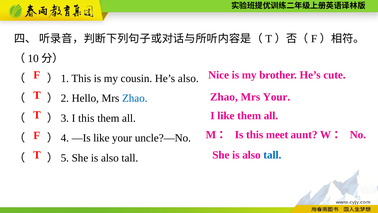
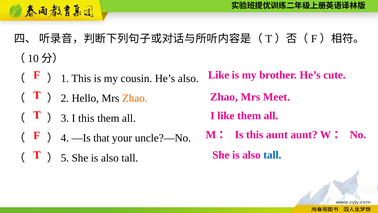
Nice: Nice -> Like (219, 75)
Mrs Your: Your -> Meet (276, 97)
Zhao colour: blue -> orange (135, 98)
this meet: meet -> aunt (277, 135)
—Is like: like -> that (101, 138)
